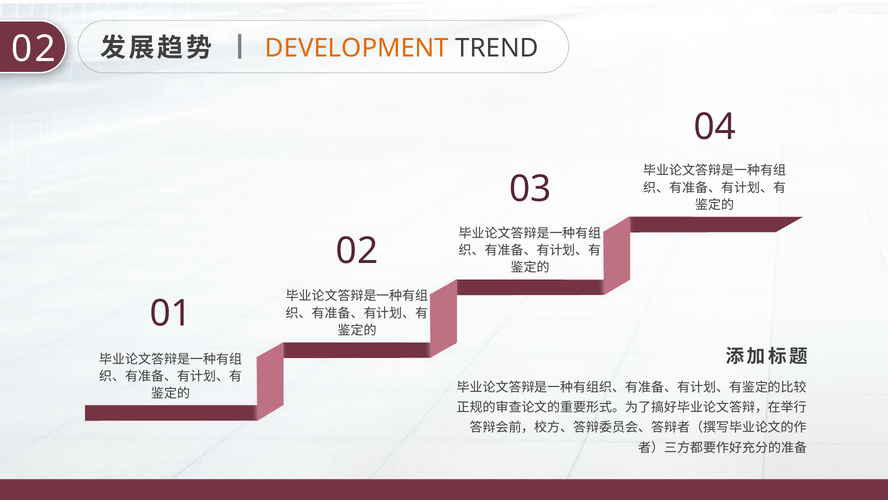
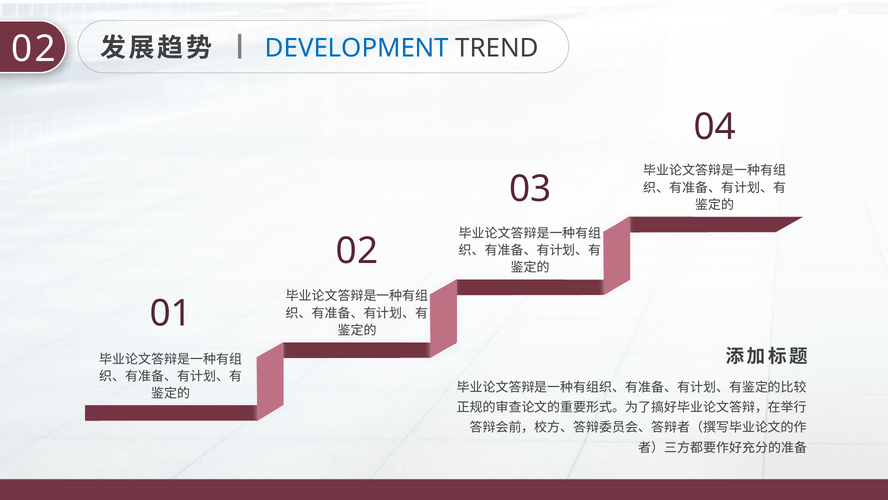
DEVELOPMENT colour: orange -> blue (357, 48)
